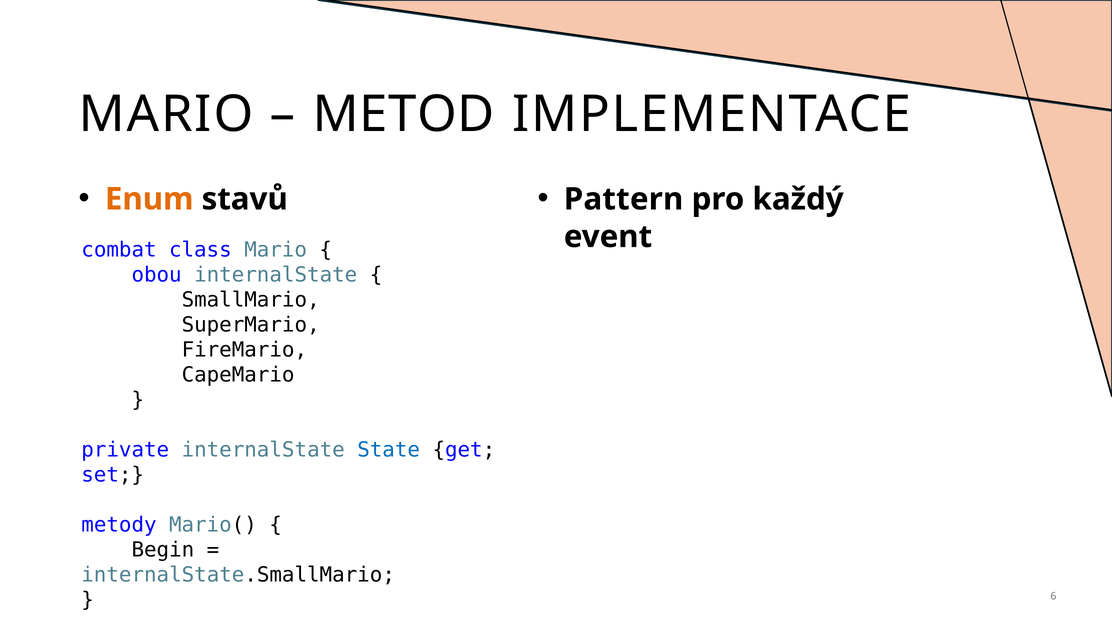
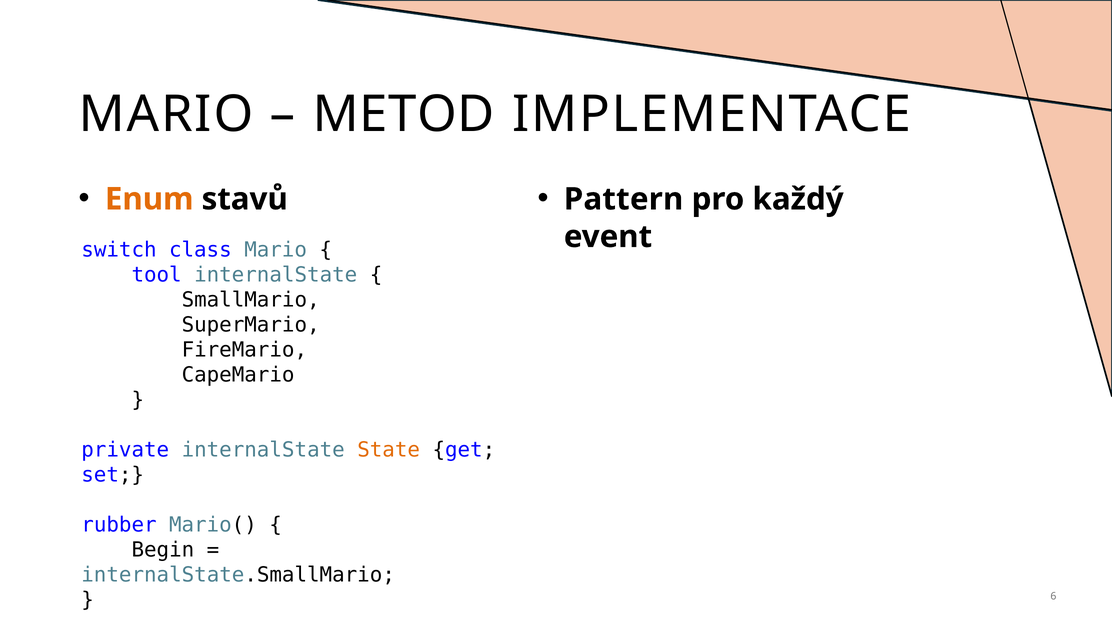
combat: combat -> switch (119, 250)
obou: obou -> tool (157, 275)
State colour: blue -> orange (389, 450)
metody: metody -> rubber (119, 525)
